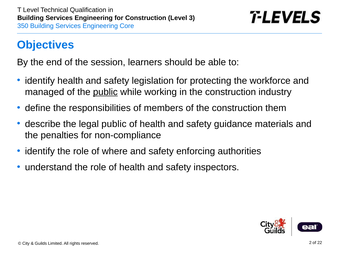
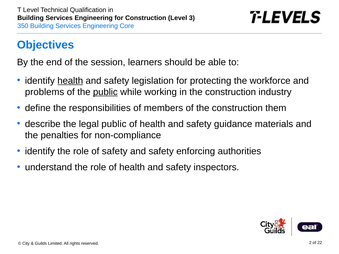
health underline: none -> present (70, 81)
managed: managed -> problems (45, 92)
of where: where -> safety (115, 151)
